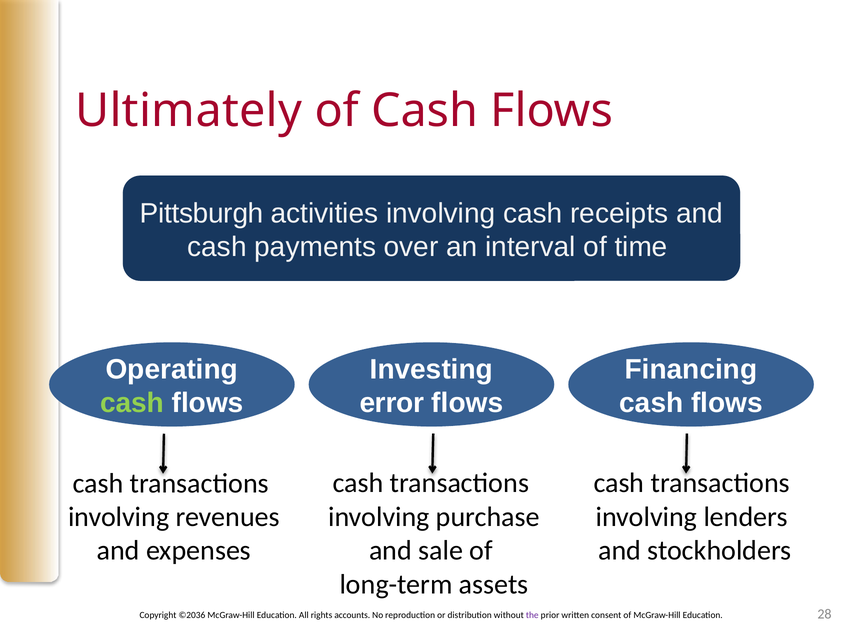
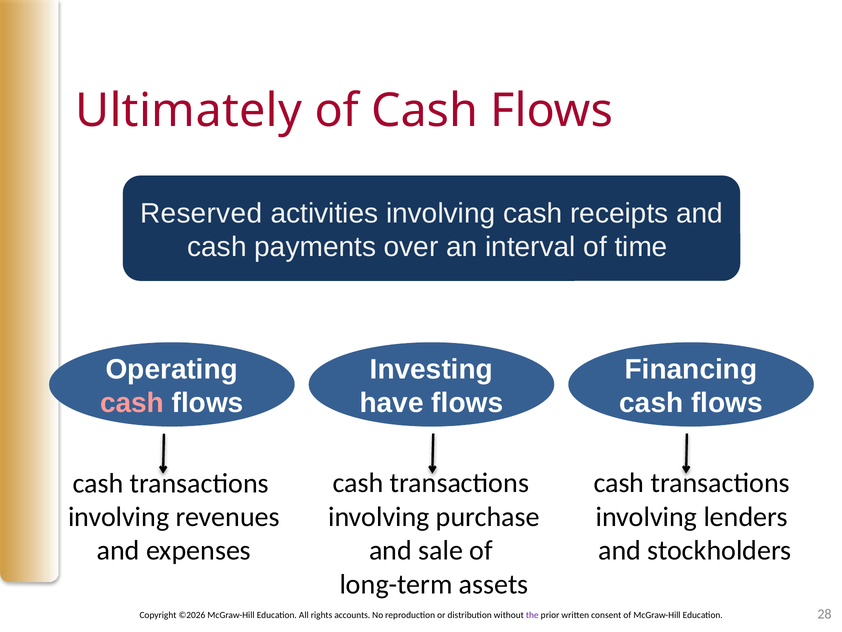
Pittsburgh: Pittsburgh -> Reserved (201, 213)
cash colour: light green -> pink (132, 403)
error: error -> have (392, 403)
©2036: ©2036 -> ©2026 (192, 615)
